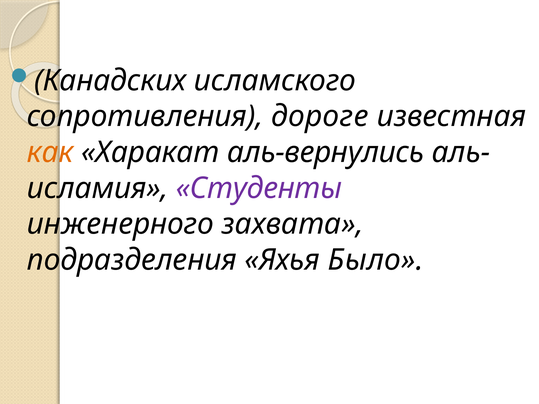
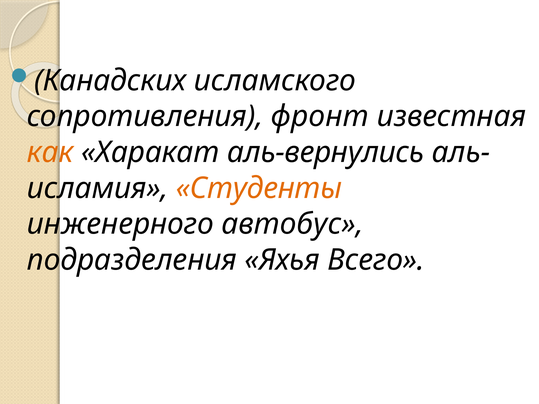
дороге: дороге -> фронт (320, 116)
Студенты colour: purple -> orange (259, 188)
захвата: захвата -> автобус (293, 224)
Было: Было -> Всего (376, 260)
